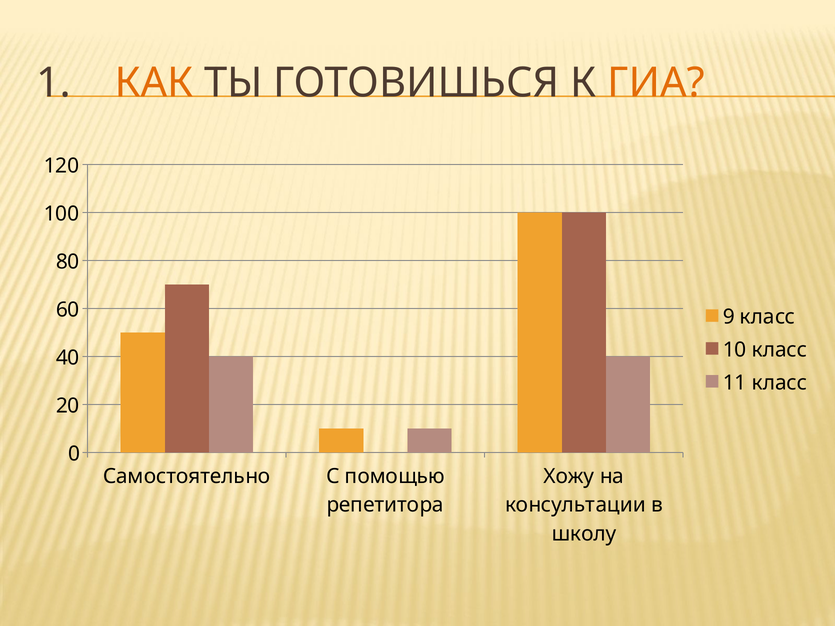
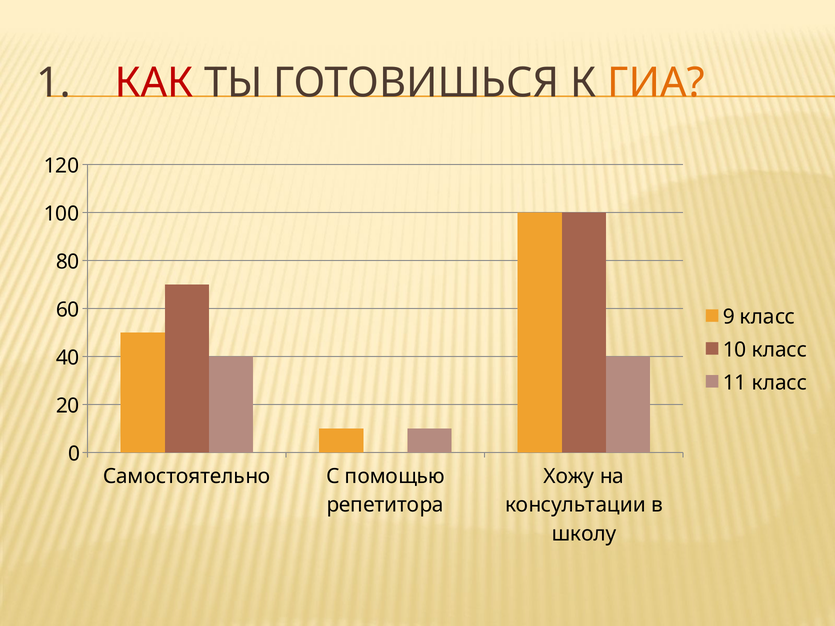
КАК colour: orange -> red (154, 83)
